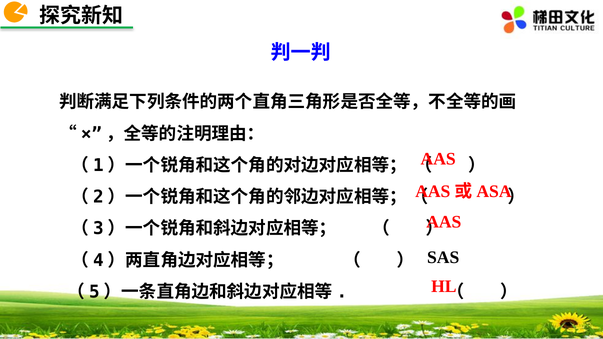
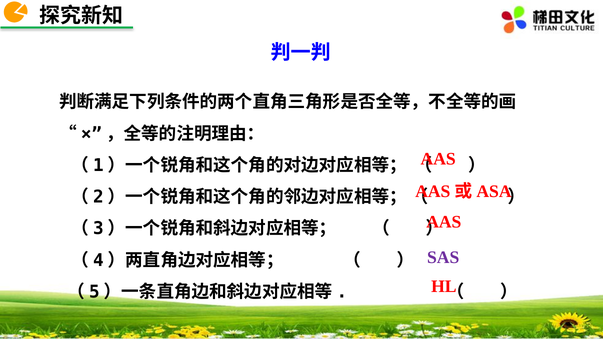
SAS colour: black -> purple (443, 258)
